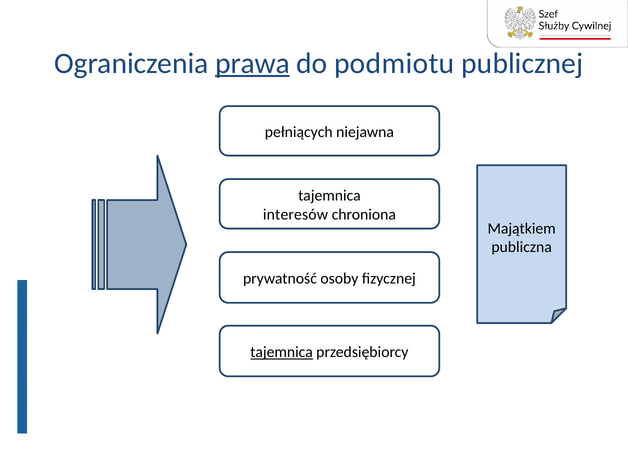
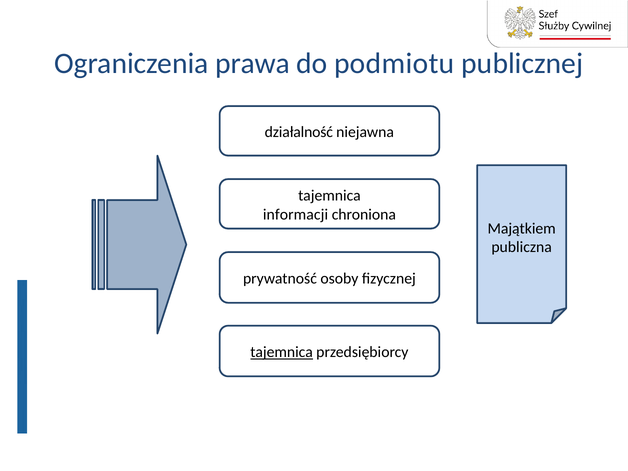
prawa underline: present -> none (253, 63)
pełniących: pełniących -> działalność (299, 132)
interesów: interesów -> informacji (296, 214)
